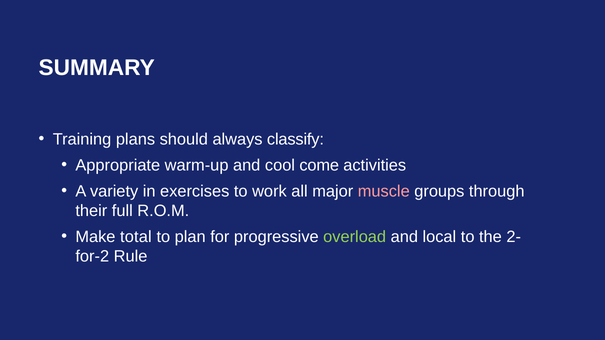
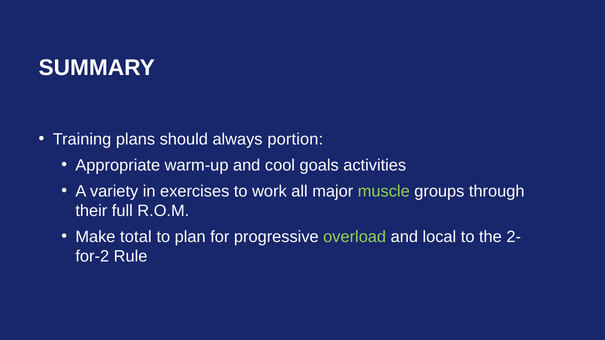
classify: classify -> portion (295, 139)
come: come -> goals (319, 165)
muscle colour: pink -> light green (384, 191)
